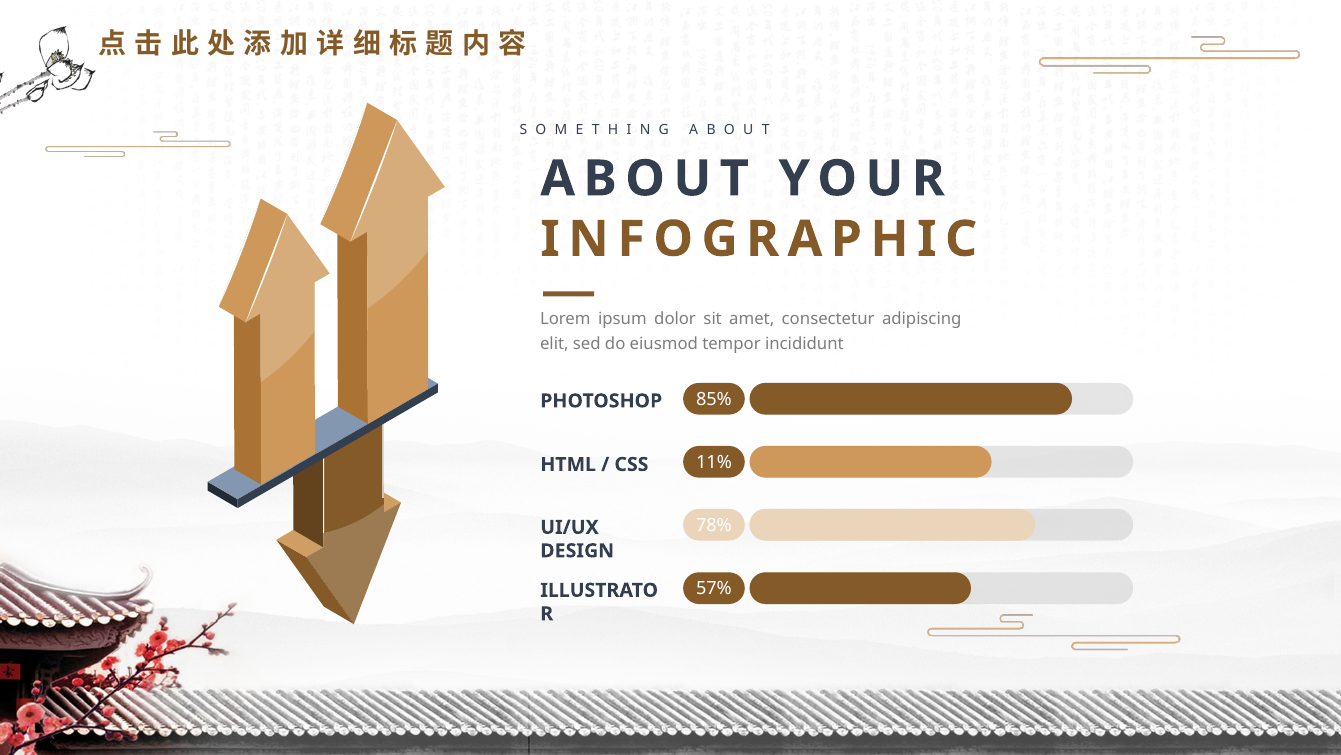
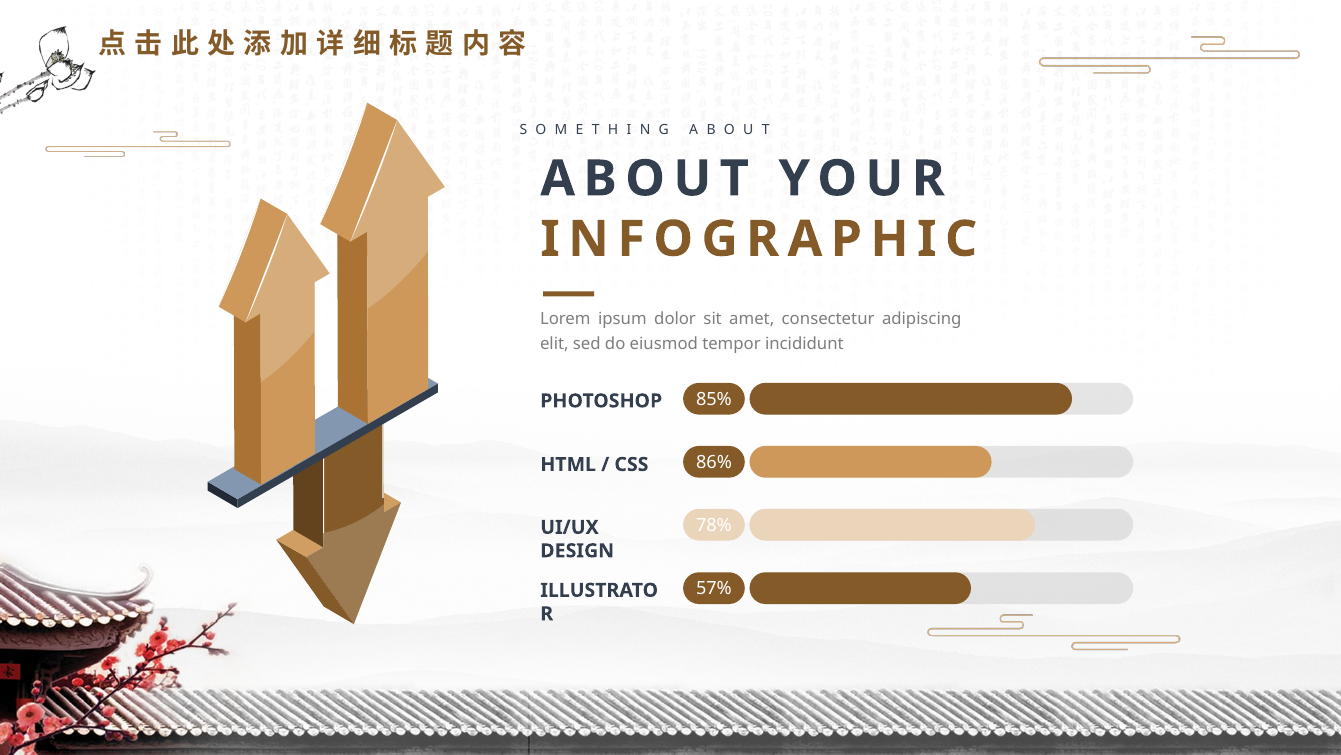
11%: 11% -> 86% (714, 462)
